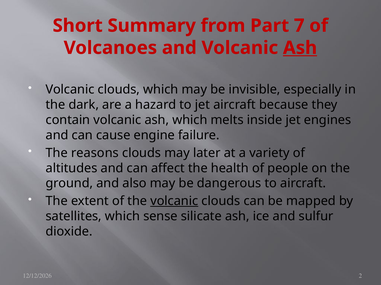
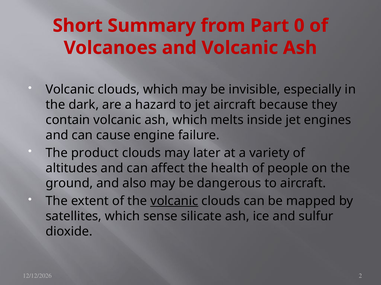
7: 7 -> 0 (299, 26)
Ash underline: present -> none (300, 48)
reasons: reasons -> product (95, 153)
